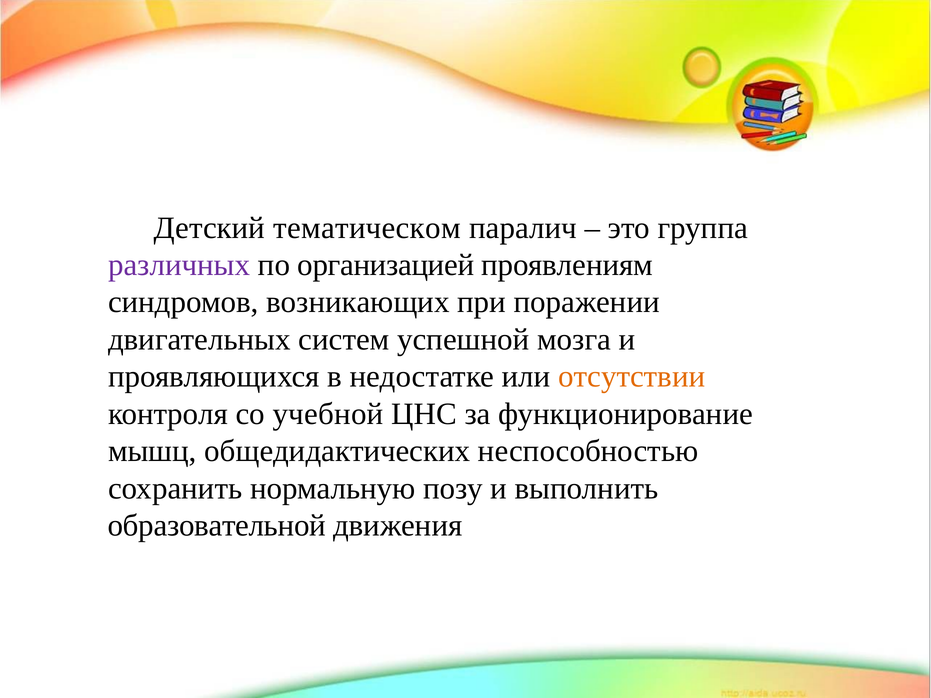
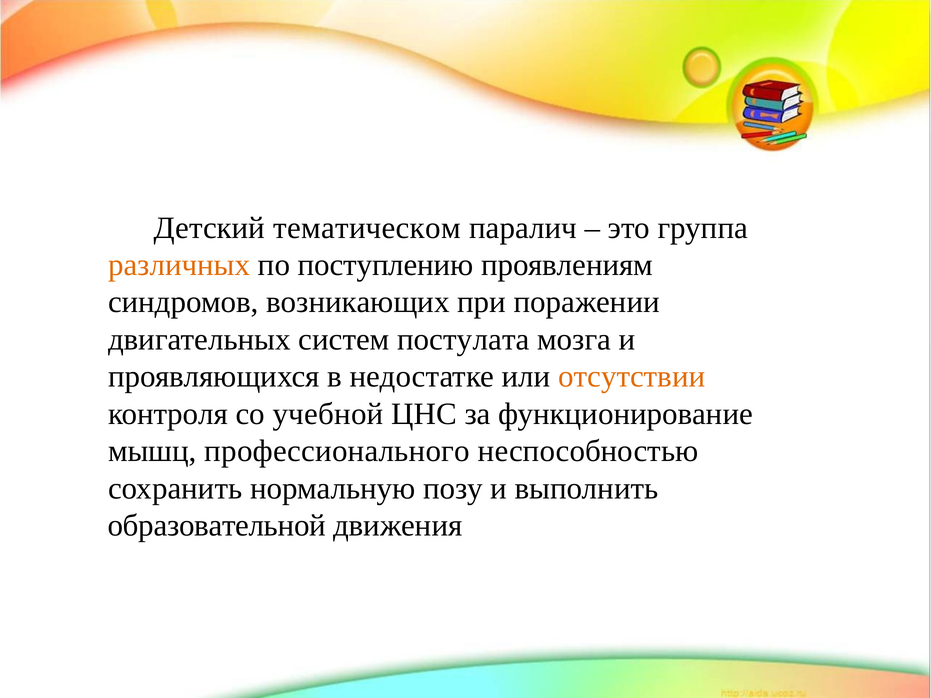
различных colour: purple -> orange (179, 265)
организацией: организацией -> поступлению (386, 265)
успешной: успешной -> постулата (463, 340)
общедидактических: общедидактических -> профессионального (337, 451)
